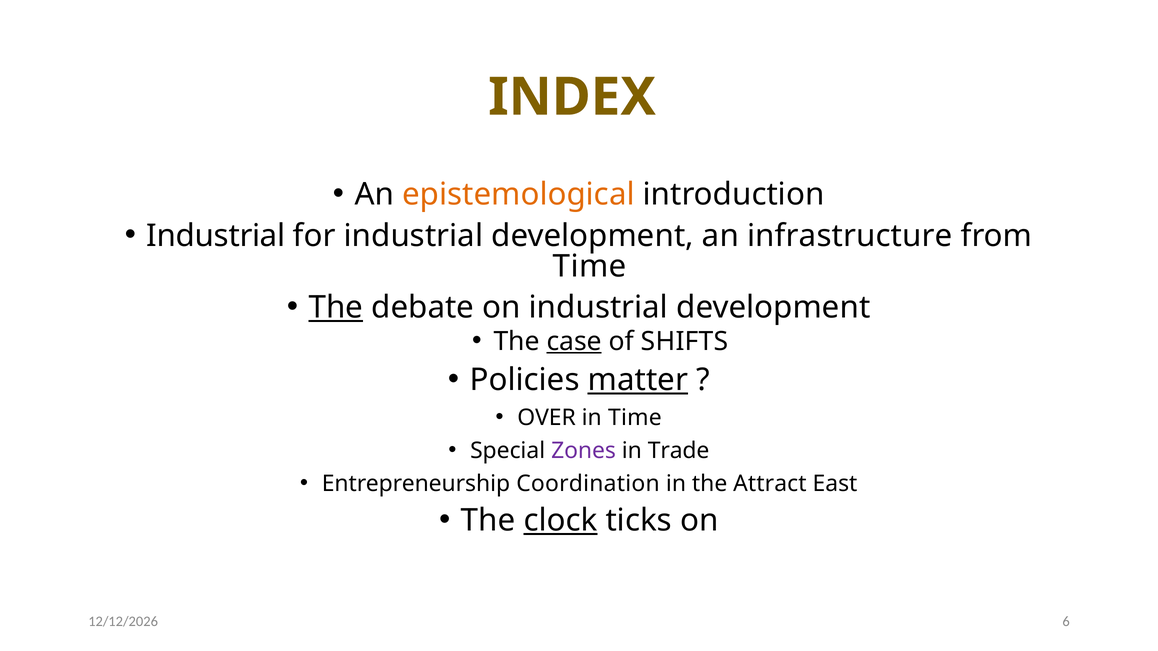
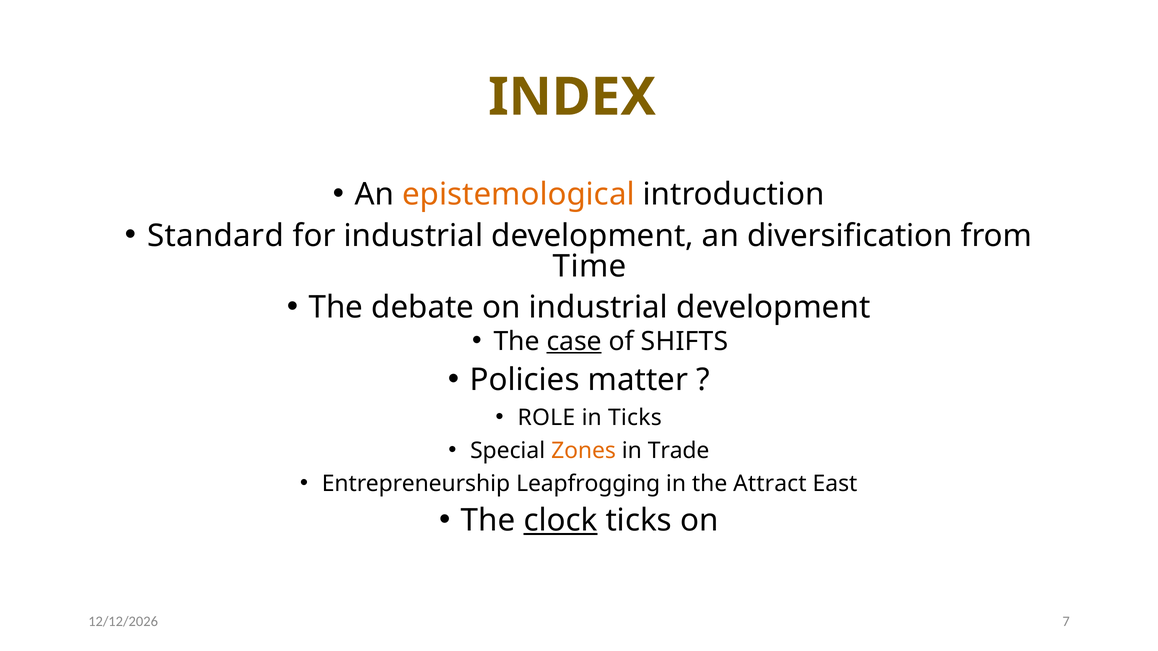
Industrial: Industrial -> Standard (216, 236)
infrastructure: infrastructure -> diversification (850, 236)
The underline: present -> none (336, 308)
matter underline: present -> none (638, 380)
OVER: OVER -> ROLE (546, 418)
in Time: Time -> Ticks (635, 418)
Zones colour: purple -> orange (584, 451)
Coordination: Coordination -> Leapfrogging (588, 484)
6: 6 -> 7 (1066, 622)
